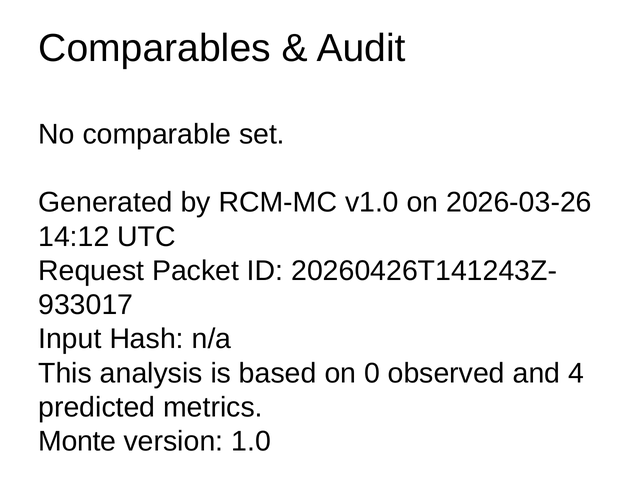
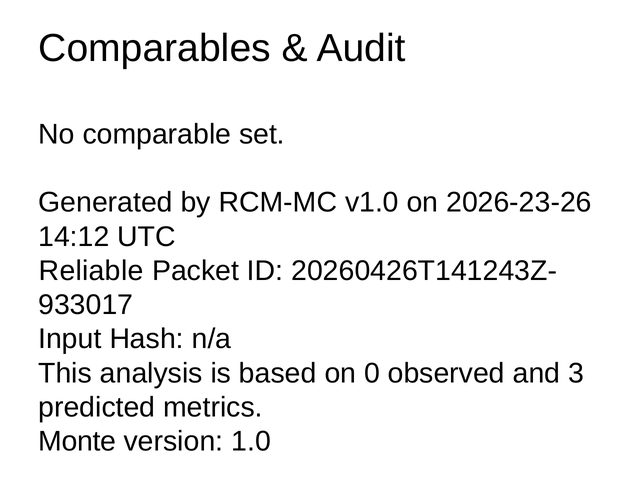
2026-03-26: 2026-03-26 -> 2026-23-26 (519, 202)
Request: Request -> Reliable (91, 271)
4: 4 -> 3 (576, 373)
